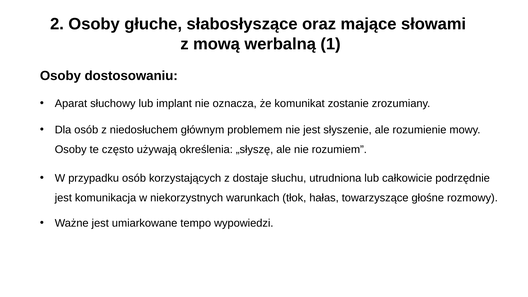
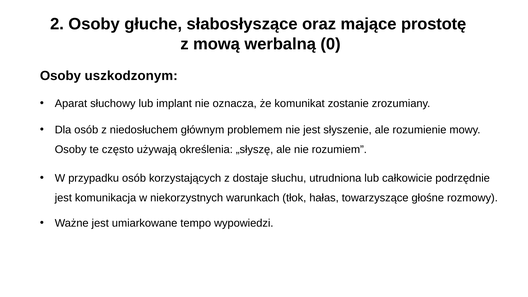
słowami: słowami -> prostotę (434, 24)
1: 1 -> 0 (331, 44)
dostosowaniu: dostosowaniu -> uszkodzonym (131, 76)
